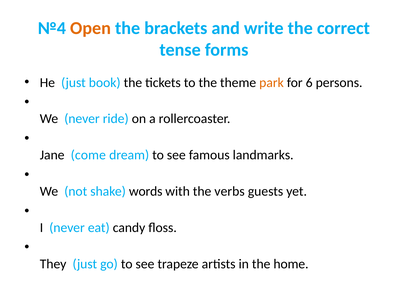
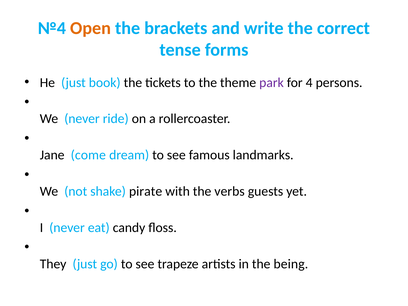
park colour: orange -> purple (272, 83)
6: 6 -> 4 (309, 83)
words: words -> pirate (146, 191)
home: home -> being (291, 264)
